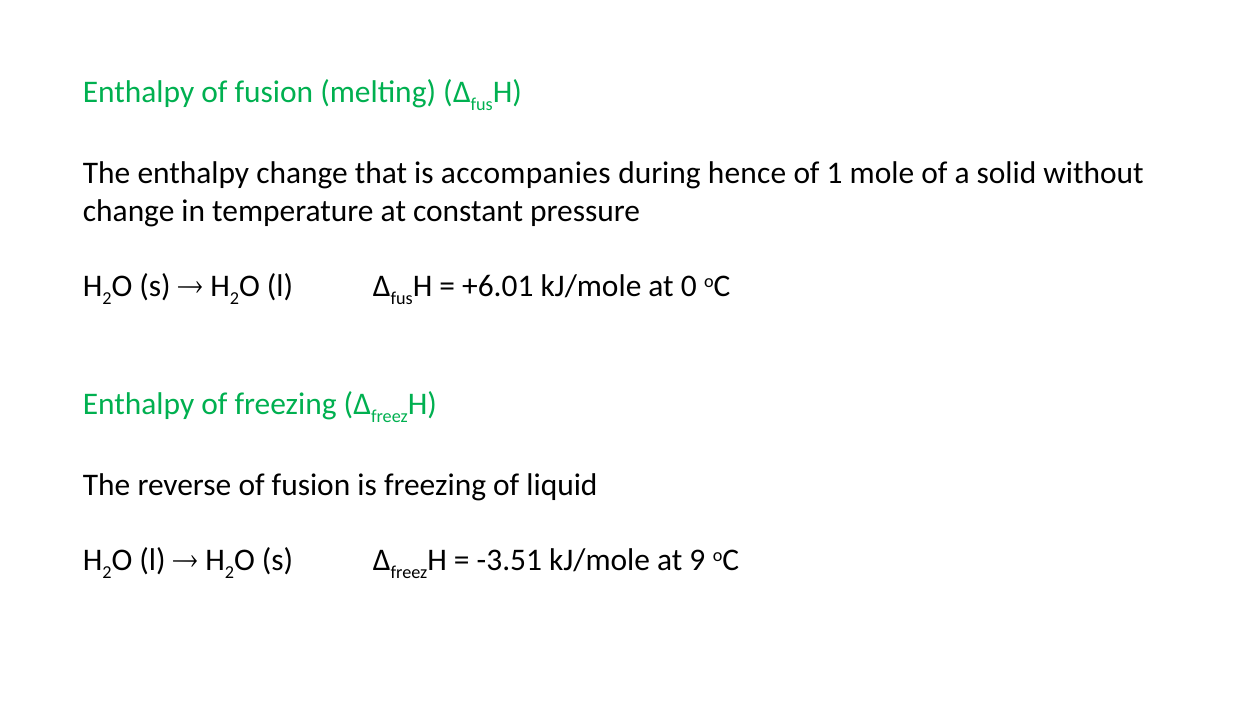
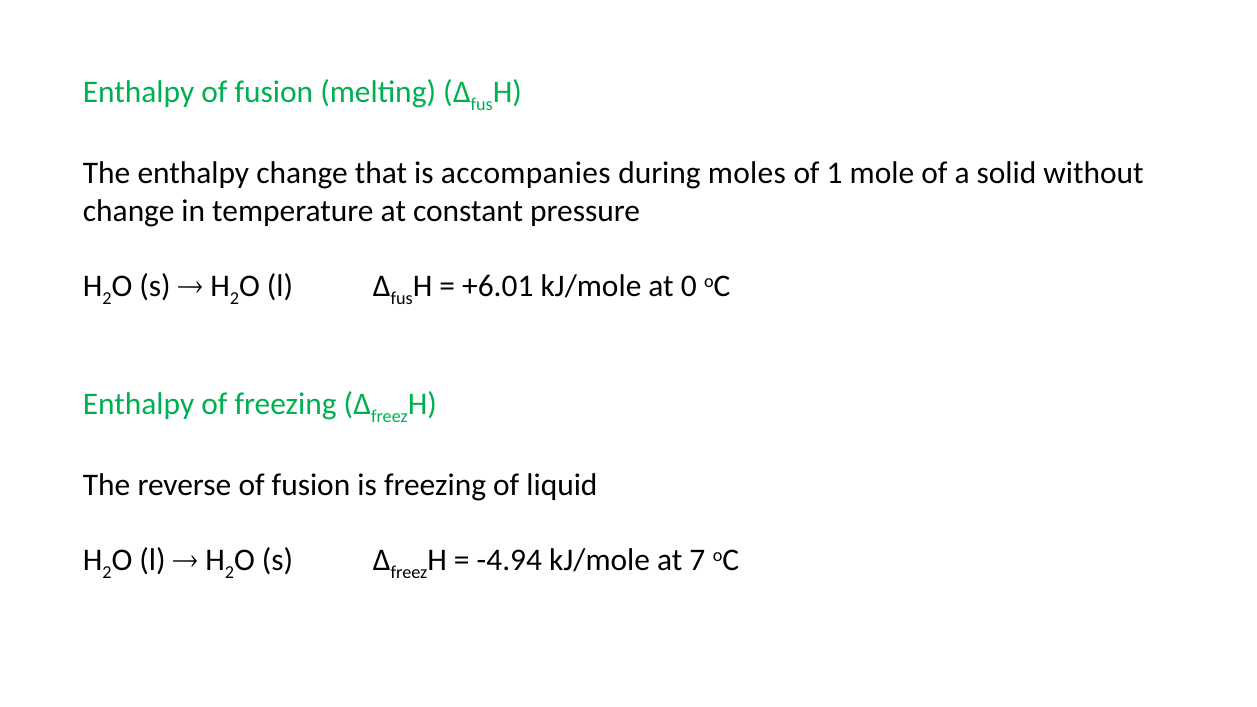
hence: hence -> moles (747, 173)
-3.51: -3.51 -> -4.94 (509, 561)
9: 9 -> 7 (697, 561)
